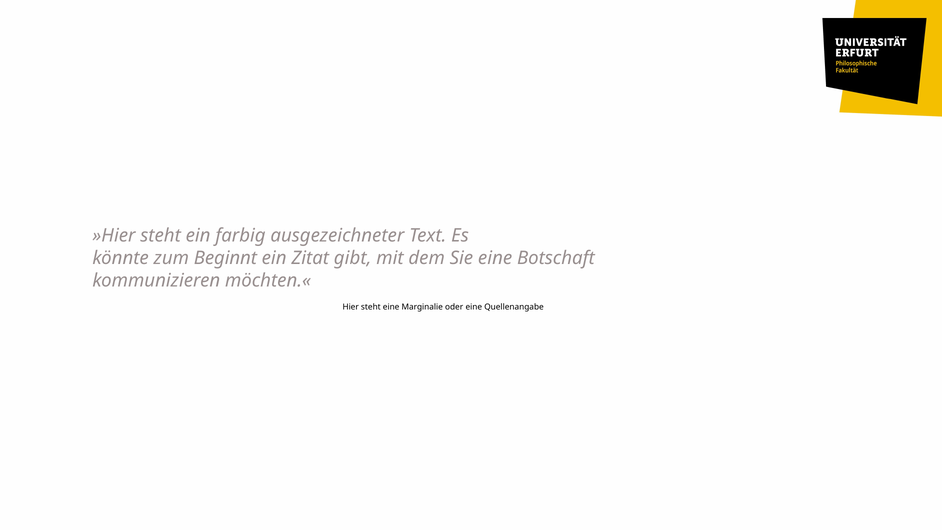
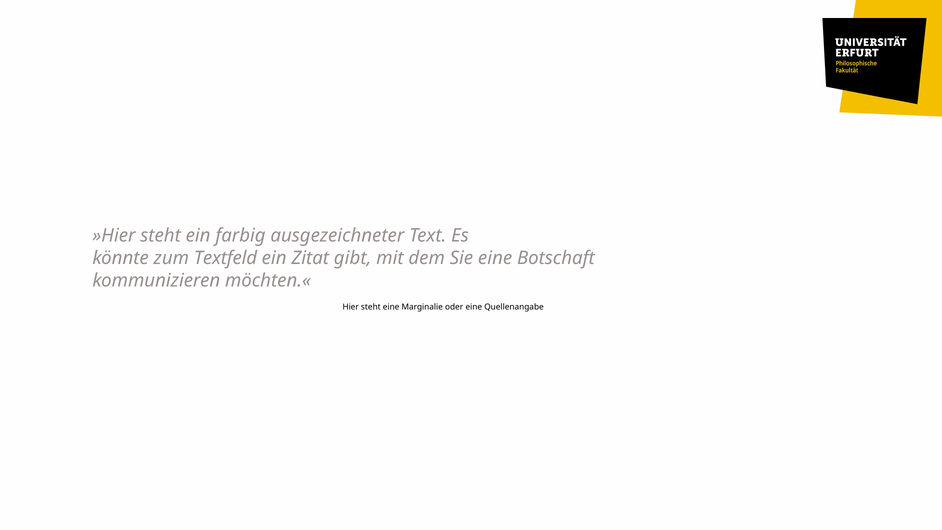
Beginnt: Beginnt -> Textfeld (225, 258)
